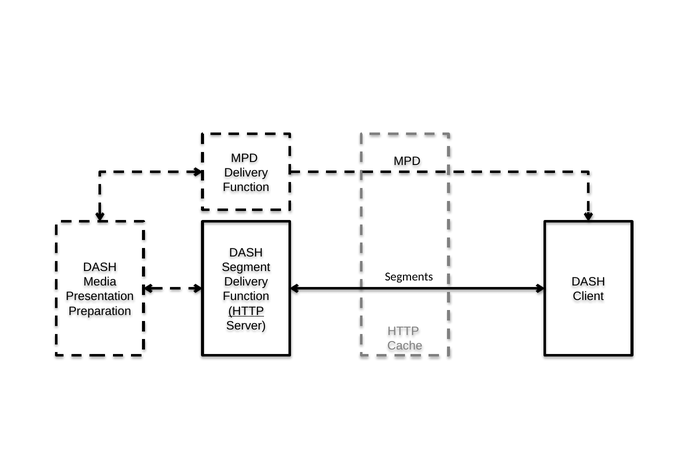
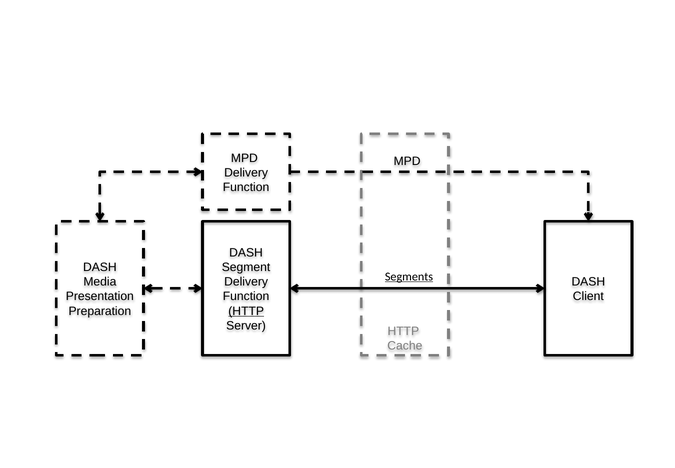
Segments underline: none -> present (409, 276)
